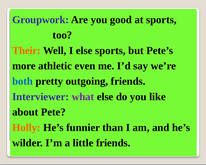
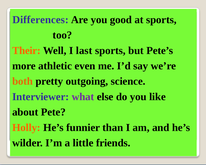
Groupwork: Groupwork -> Differences (41, 20)
I else: else -> last (84, 50)
both colour: blue -> orange (23, 81)
outgoing friends: friends -> science (128, 81)
